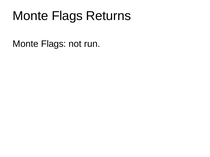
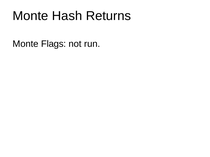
Flags: Flags -> Hash (67, 16)
